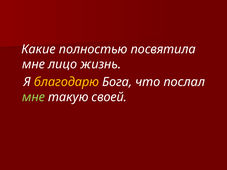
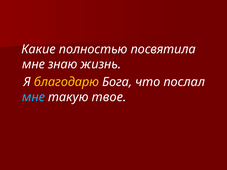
лицо: лицо -> знаю (63, 64)
мне colour: light green -> light blue (34, 97)
своей: своей -> твое (109, 97)
